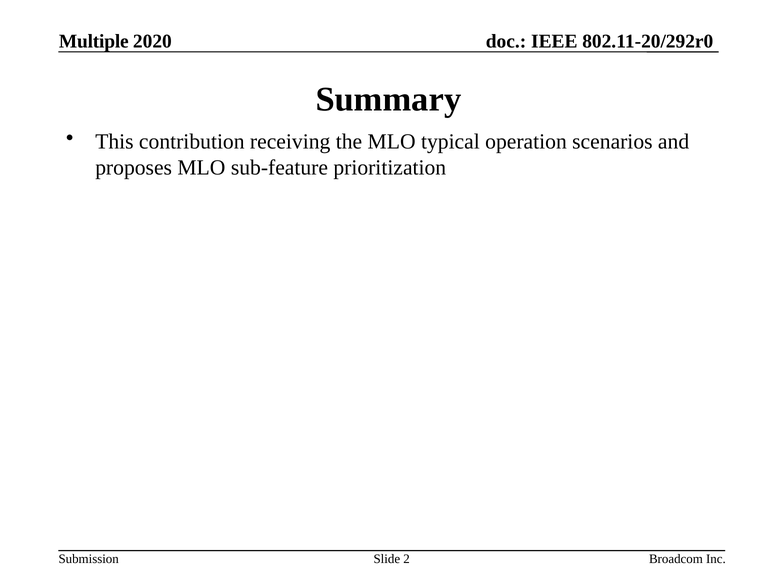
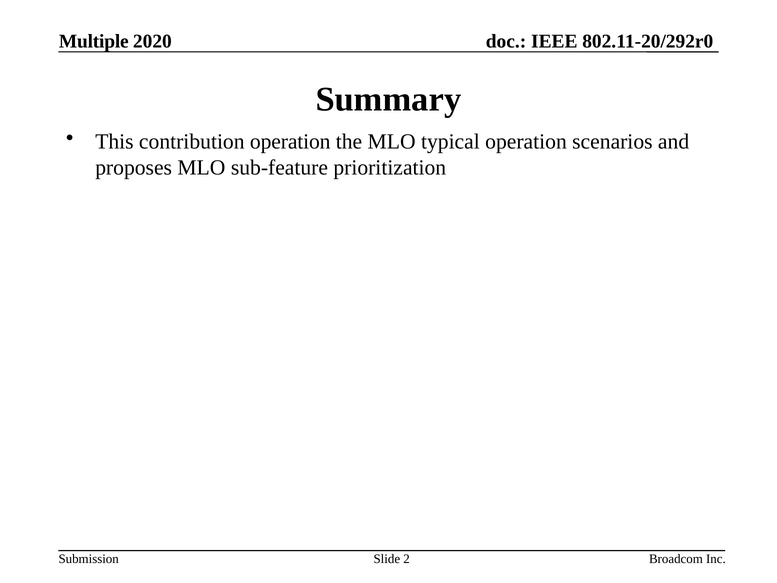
contribution receiving: receiving -> operation (290, 141)
